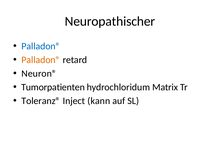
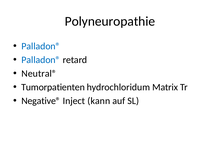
Neuropathischer: Neuropathischer -> Polyneuropathie (110, 21)
Palladon® colour: orange -> blue (41, 60)
Neuron®: Neuron® -> Neutral® (39, 74)
Toleranz®: Toleranz® -> Negative® (41, 101)
